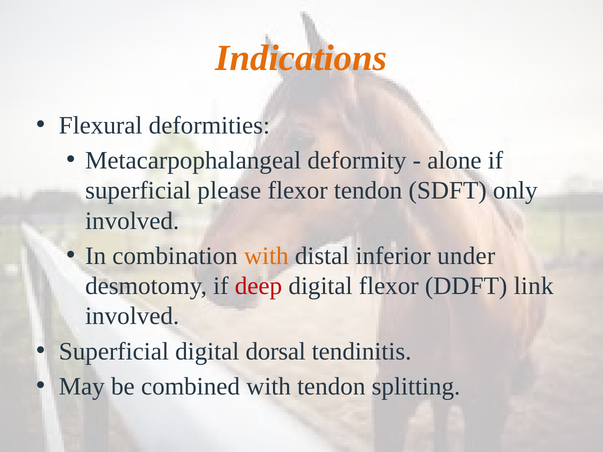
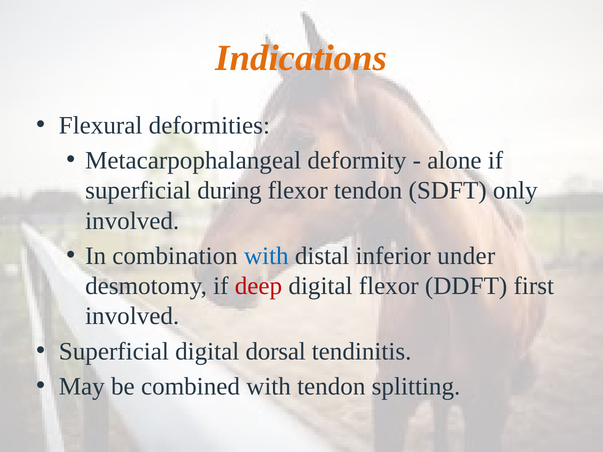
please: please -> during (230, 191)
with colour: orange -> blue (266, 256)
link: link -> first (534, 286)
